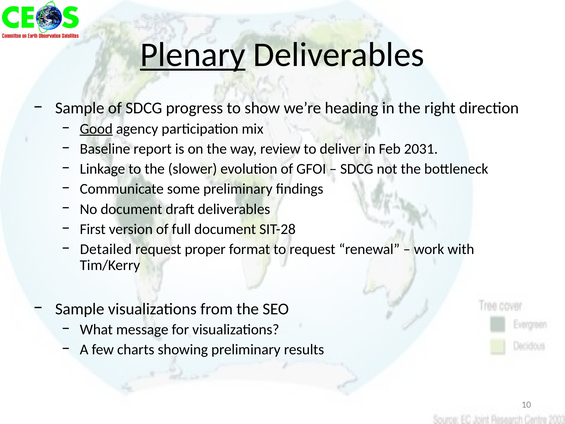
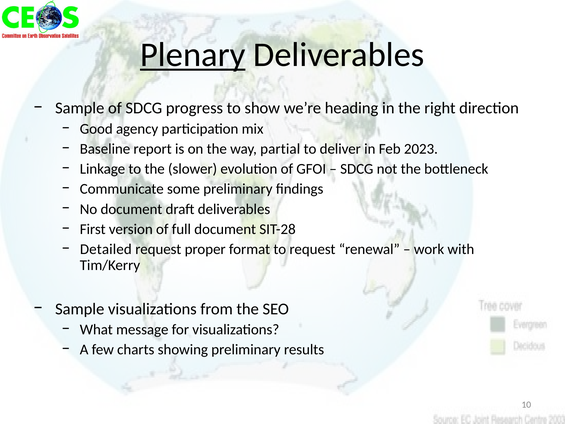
Good underline: present -> none (96, 129)
review: review -> partial (280, 149)
2031: 2031 -> 2023 (421, 149)
